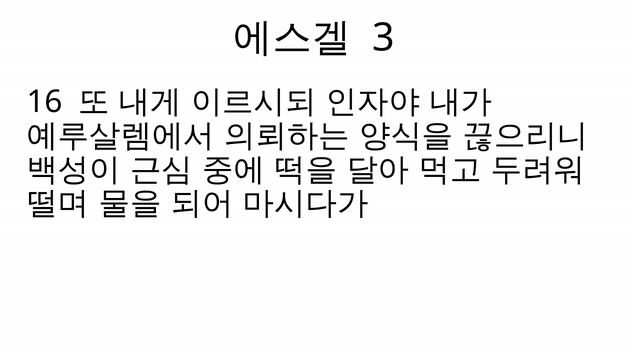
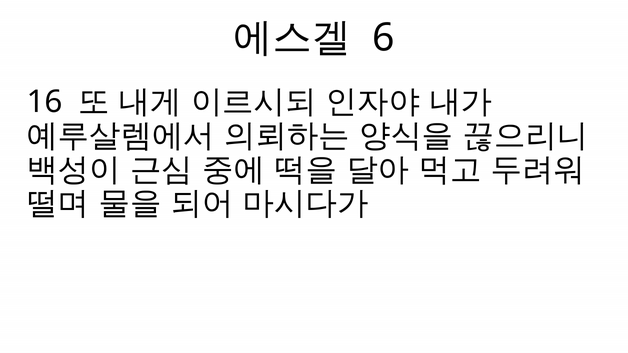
3: 3 -> 6 (383, 38)
